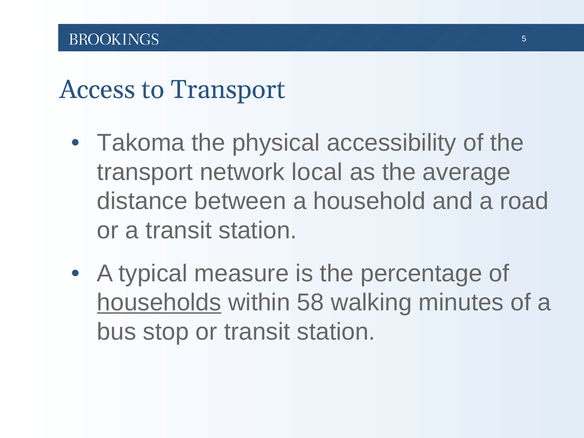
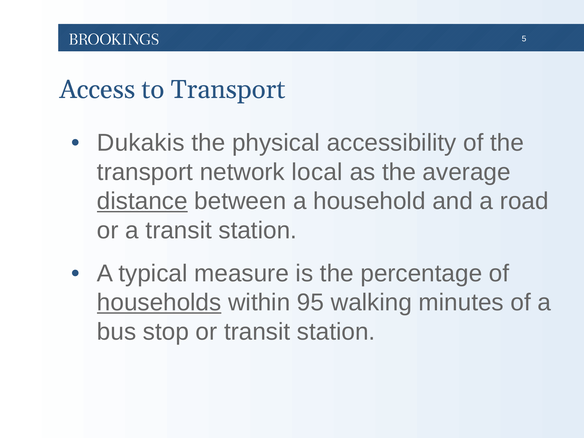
Takoma: Takoma -> Dukakis (141, 143)
distance underline: none -> present (142, 201)
58: 58 -> 95 (311, 303)
